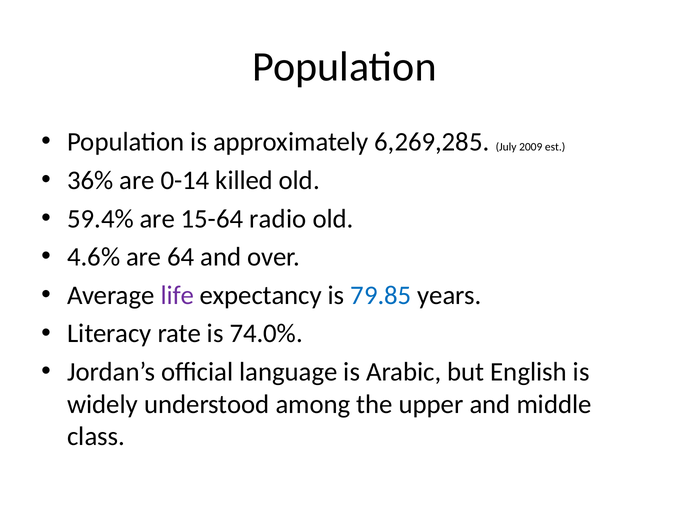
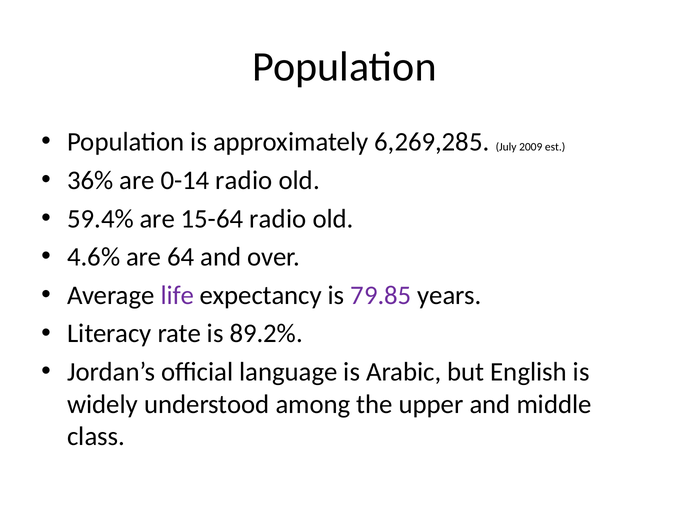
0-14 killed: killed -> radio (244, 180)
79.85 colour: blue -> purple (381, 295)
74.0%: 74.0% -> 89.2% (266, 333)
